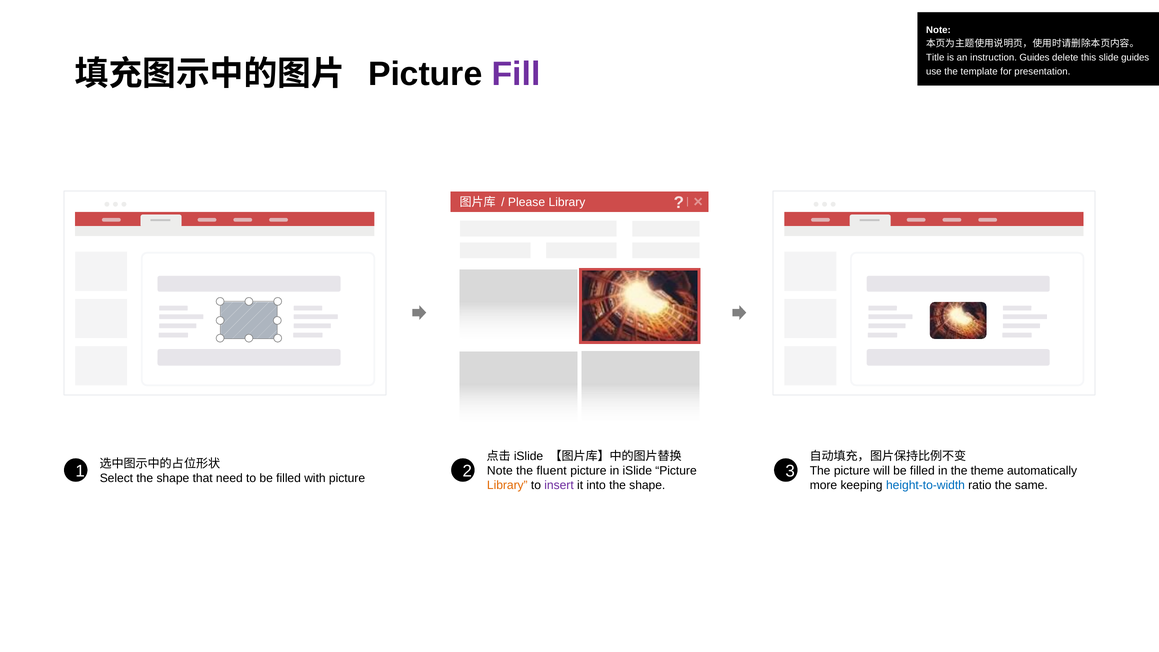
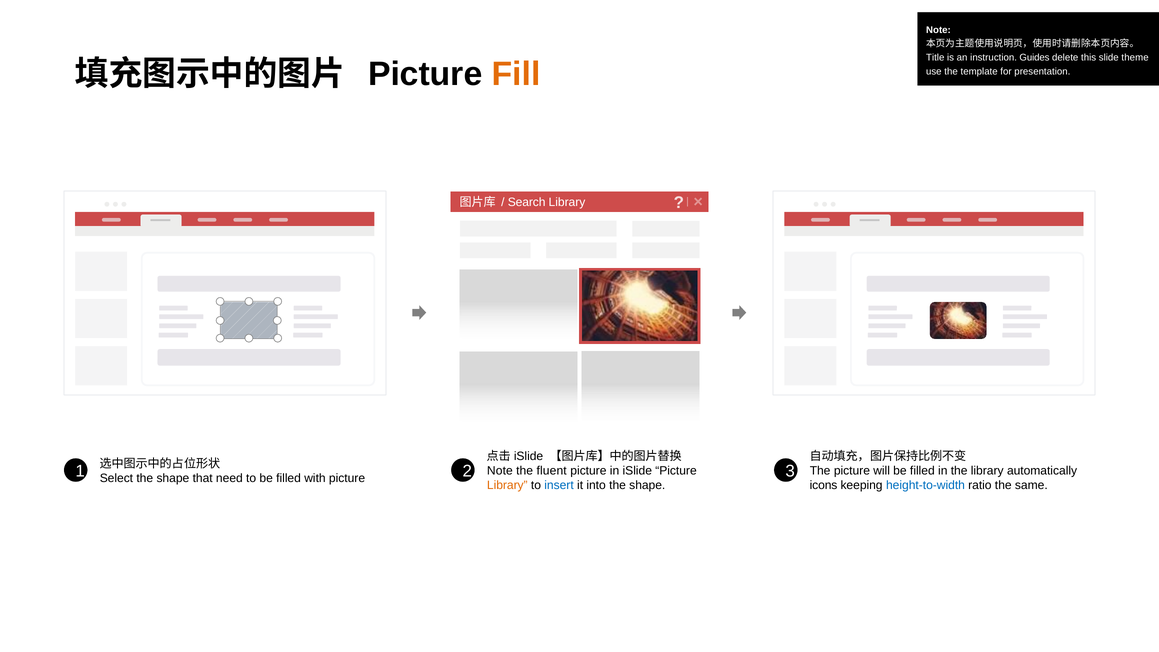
slide guides: guides -> theme (1135, 58)
Fill colour: purple -> orange (516, 74)
Please: Please -> Search (527, 202)
the theme: theme -> library (987, 471)
insert colour: purple -> blue (559, 485)
more: more -> icons (824, 485)
